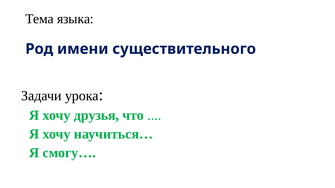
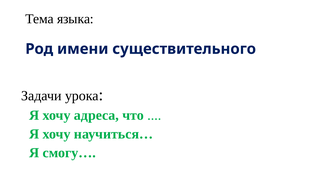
друзья: друзья -> адреса (96, 115)
